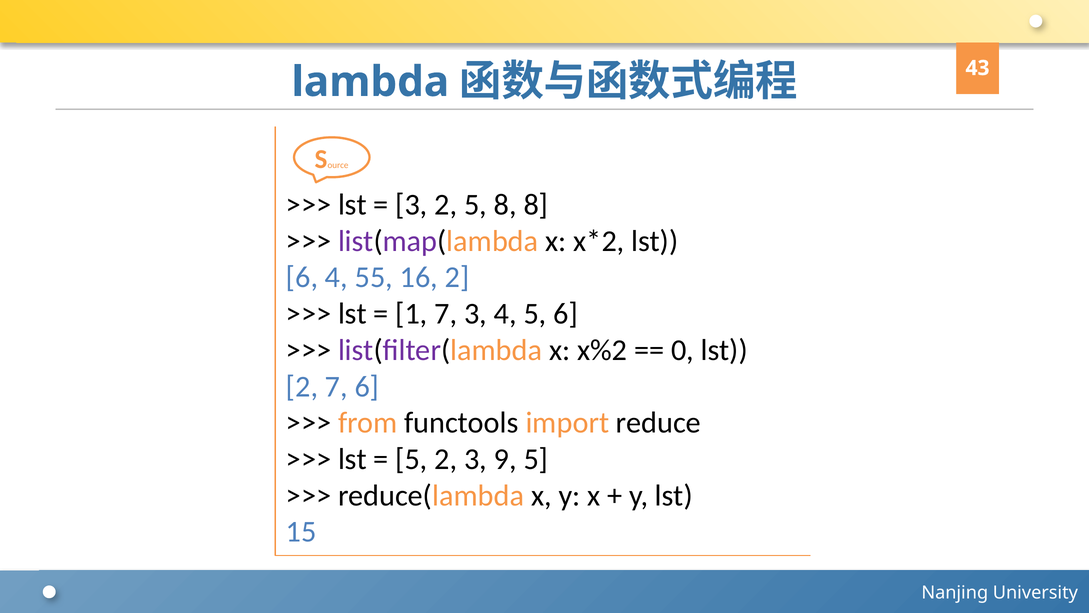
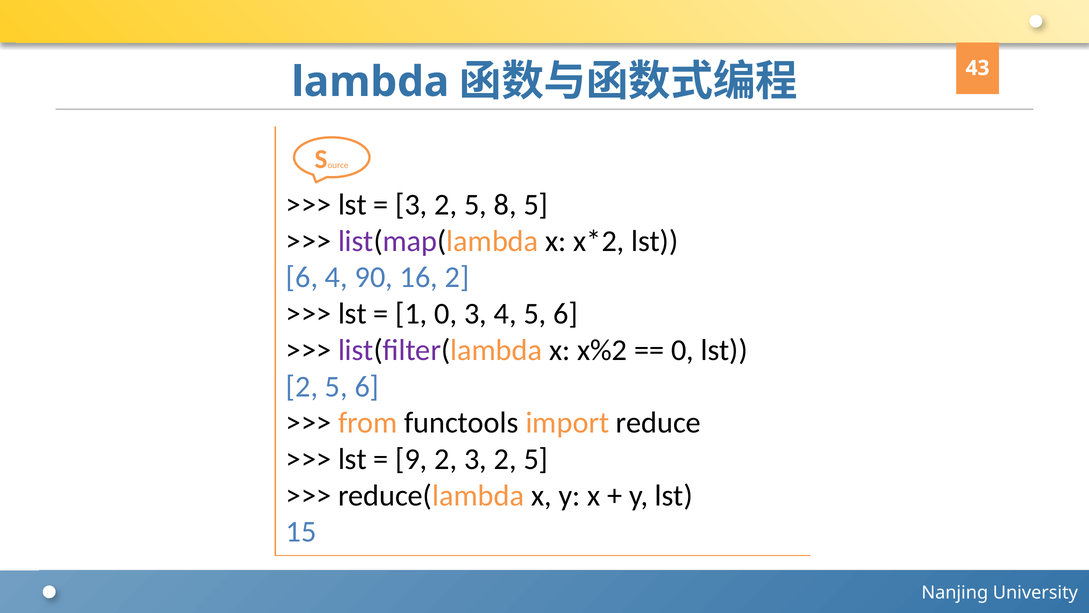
8 8: 8 -> 5 (536, 205)
55: 55 -> 90 (374, 277)
1 7: 7 -> 0 (446, 314)
7: 7 -> 5 (336, 386)
5: 5 -> 9 (411, 459)
2 3 9: 9 -> 2 (505, 459)
